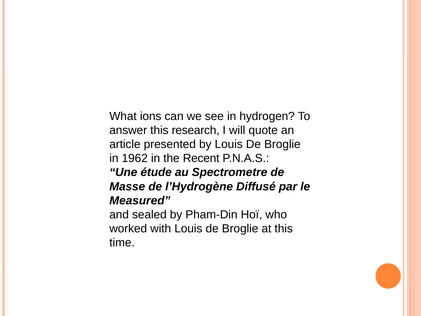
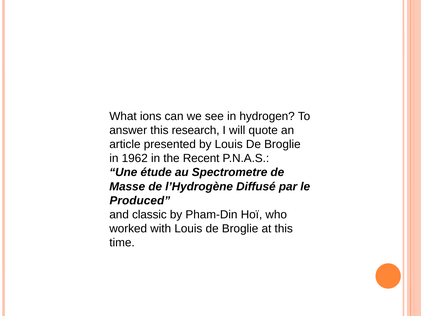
Measured: Measured -> Produced (140, 200)
sealed: sealed -> classic (149, 214)
